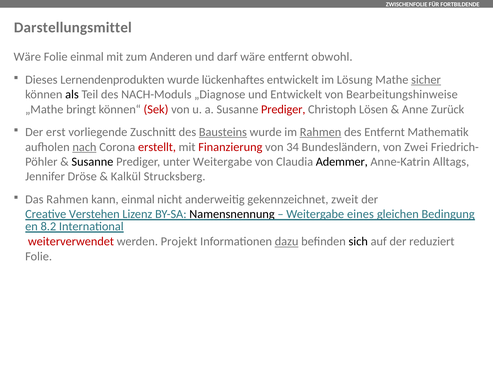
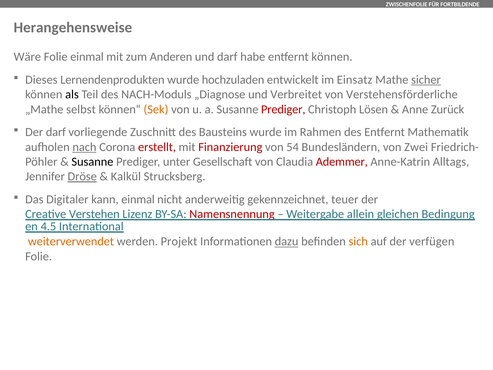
Darstellungsmittel: Darstellungsmittel -> Herangehensweise (73, 28)
darf wäre: wäre -> habe (253, 57)
entfernt obwohl: obwohl -> können (332, 57)
lückenhaftes: lückenhaftes -> hochzuladen (233, 80)
Lösung: Lösung -> Einsatz (355, 80)
und Entwickelt: Entwickelt -> Verbreitet (296, 94)
Bearbeitungshinweise: Bearbeitungshinweise -> Verstehensförderliche (402, 94)
bringt: bringt -> selbst (81, 109)
Sek colour: red -> orange (156, 109)
Der erst: erst -> darf (56, 132)
Bausteins underline: present -> none (223, 132)
Rahmen underline: present -> none (321, 132)
34: 34 -> 54 (293, 147)
unter Weitergabe: Weitergabe -> Gesellschaft (223, 162)
Ademmer colour: black -> red (342, 162)
Dröse underline: none -> present (82, 176)
Das Rahmen: Rahmen -> Digitaler (67, 199)
zweit: zweit -> teuer (345, 199)
Namensnennung colour: black -> red (232, 214)
eines: eines -> allein (361, 214)
8.2: 8.2 -> 4.5 (48, 226)
weiterverwendet colour: red -> orange (71, 241)
sich colour: black -> orange (358, 241)
reduziert: reduziert -> verfügen (432, 241)
